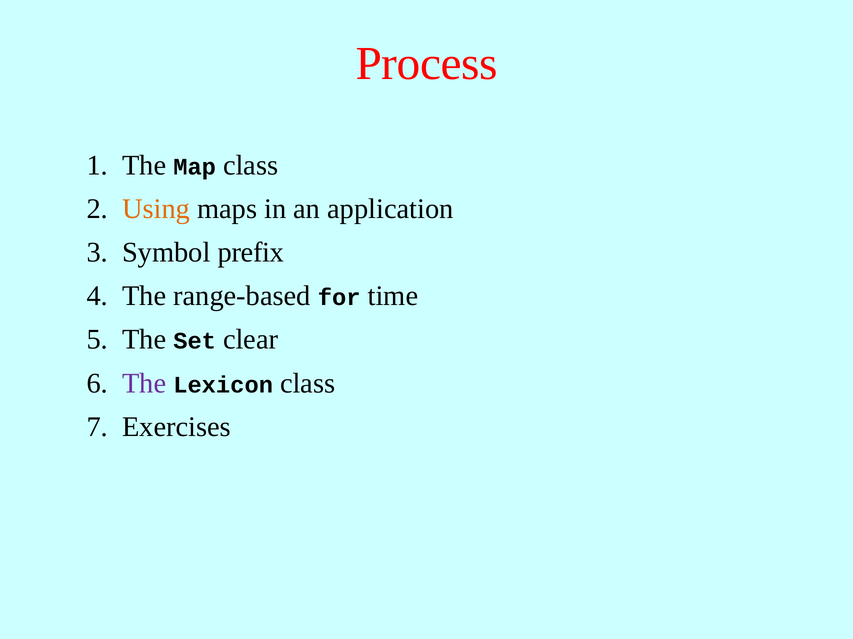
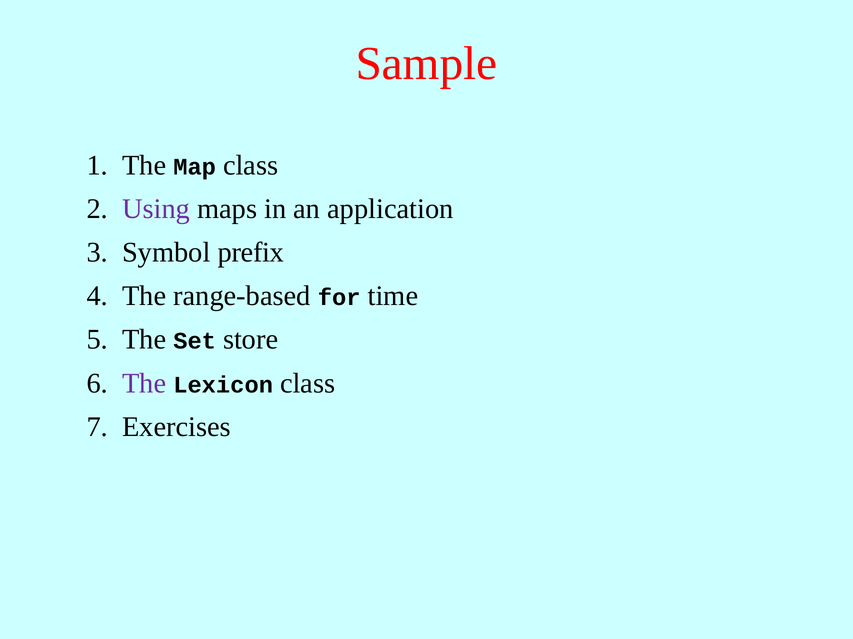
Process: Process -> Sample (426, 64)
Using colour: orange -> purple (156, 209)
clear: clear -> store (251, 340)
